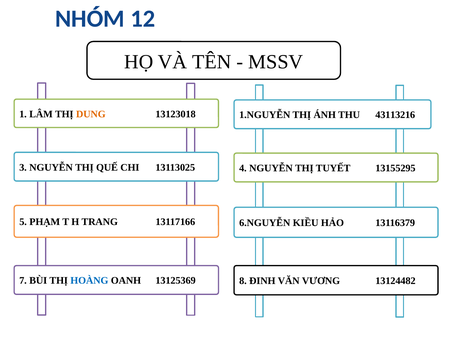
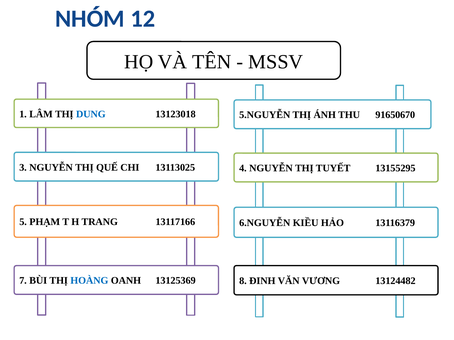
DUNG colour: orange -> blue (91, 114)
1.NGUYỄN: 1.NGUYỄN -> 5.NGUYỄN (265, 115)
43113216: 43113216 -> 91650670 (395, 115)
